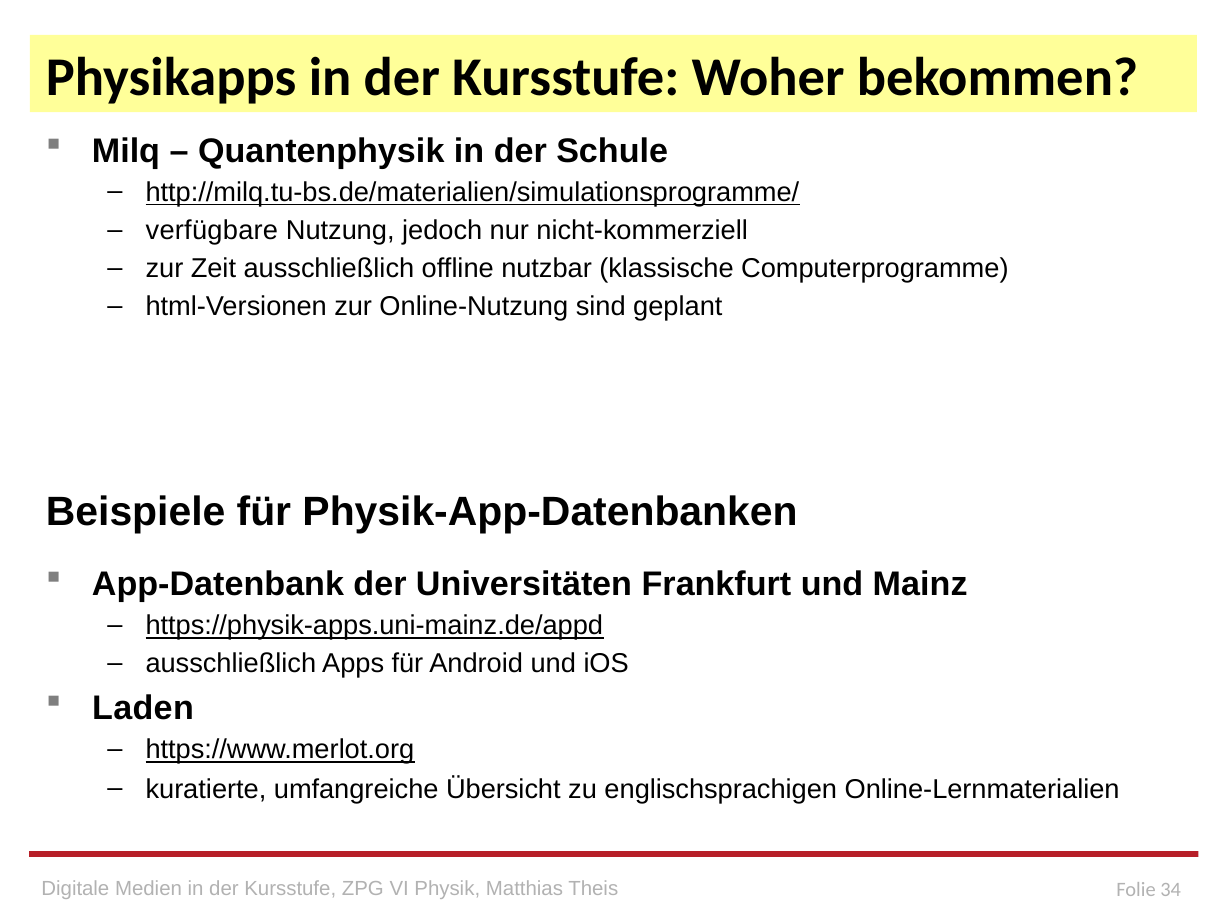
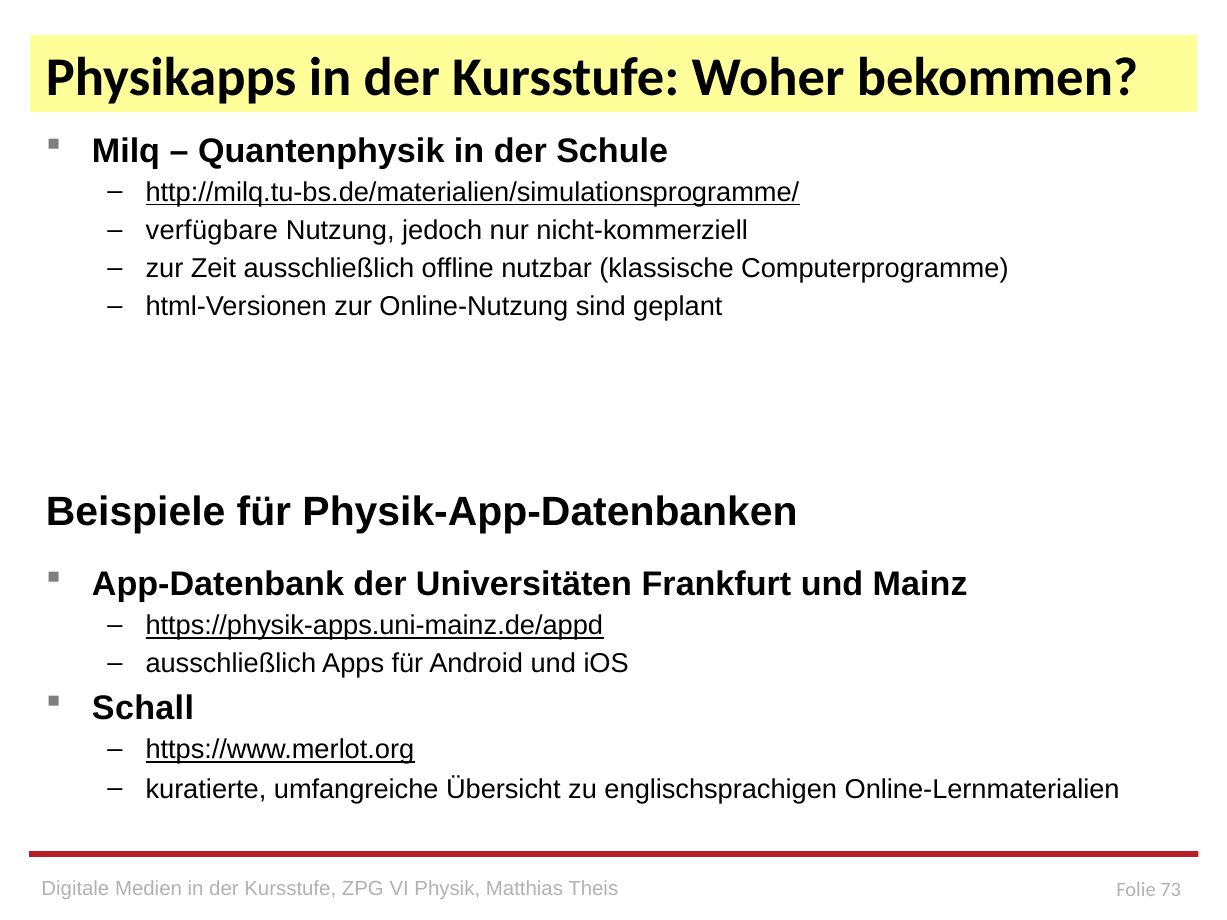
Laden: Laden -> Schall (143, 708)
34: 34 -> 73 (1171, 890)
